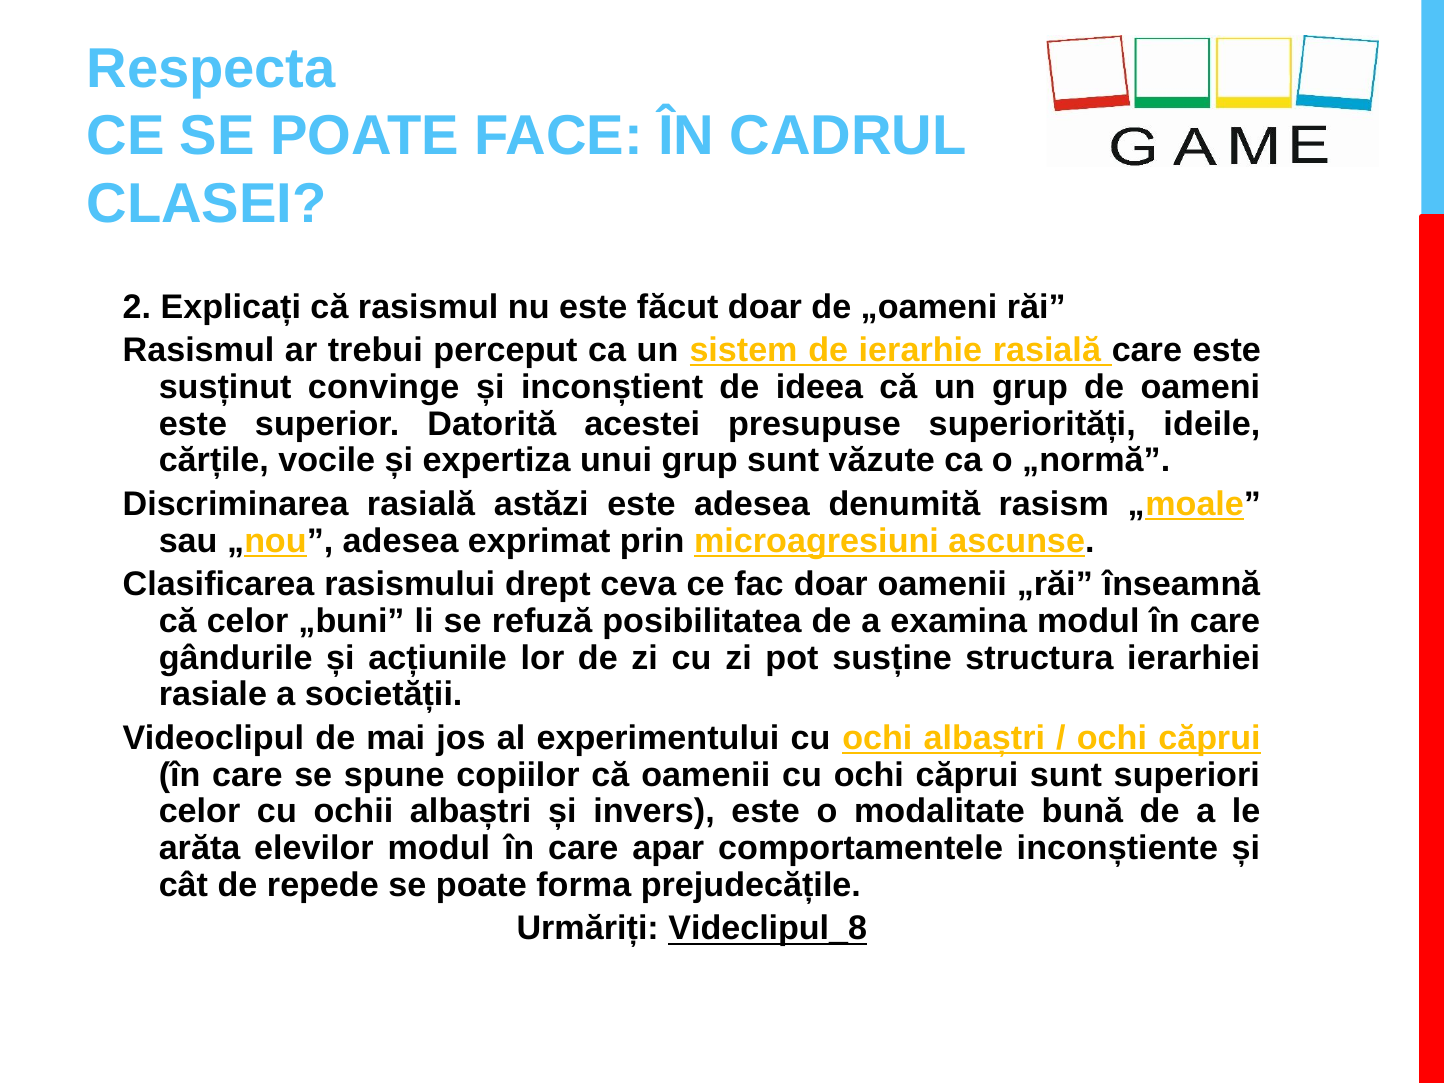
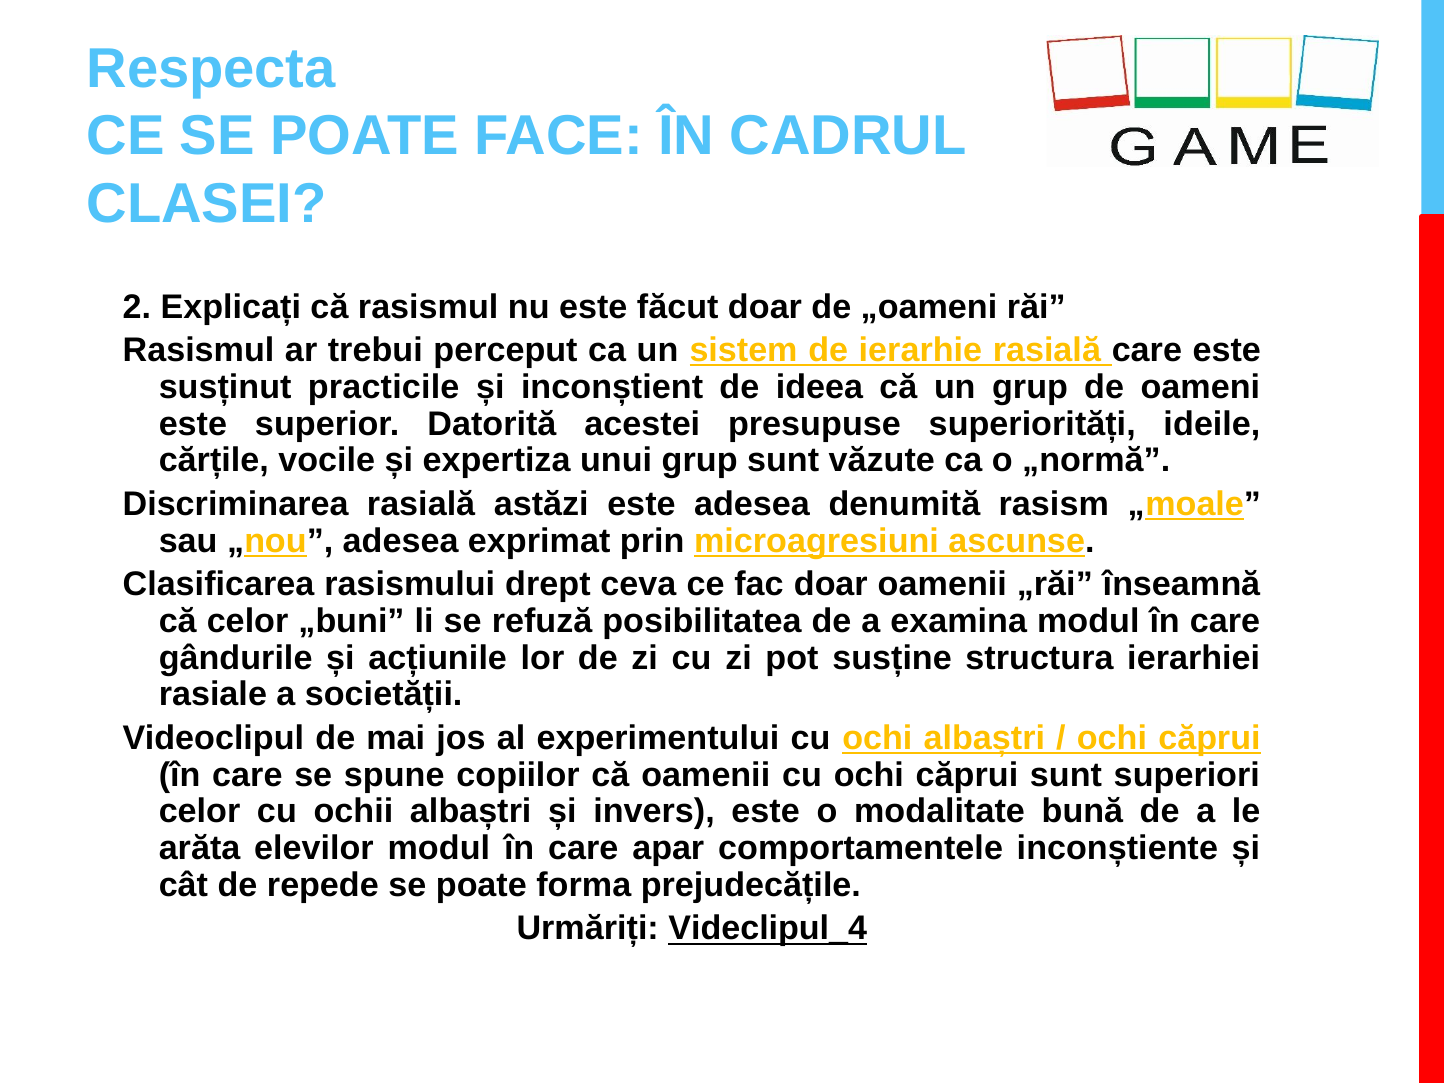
convinge: convinge -> practicile (384, 387)
Videclipul_8: Videclipul_8 -> Videclipul_4 (768, 929)
